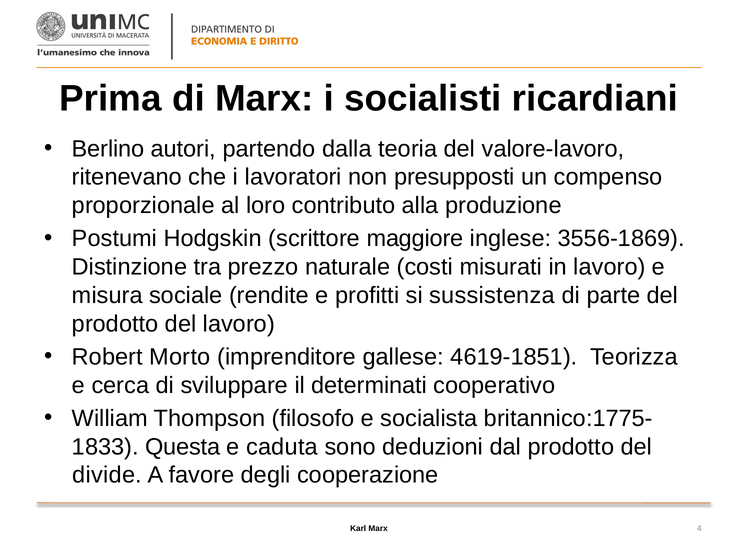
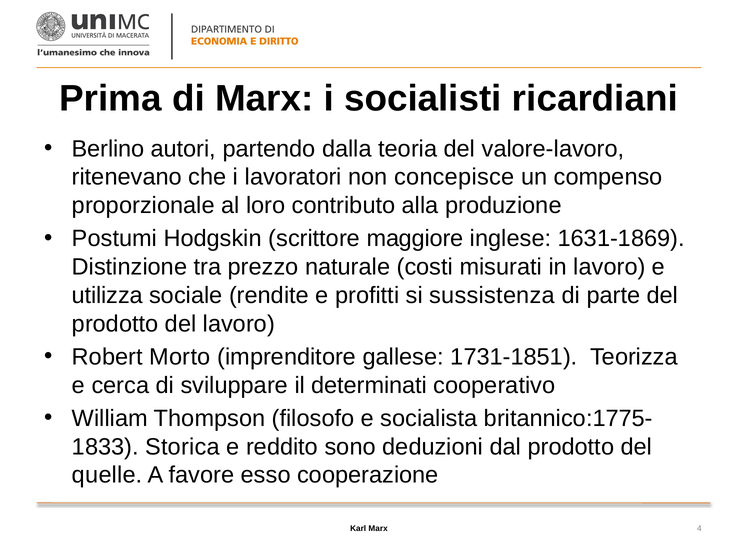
presupposti: presupposti -> concepisce (454, 177)
3556-1869: 3556-1869 -> 1631-1869 (621, 238)
misura: misura -> utilizza (107, 295)
4619-1851: 4619-1851 -> 1731-1851 (514, 357)
Questa: Questa -> Storica (182, 446)
caduta: caduta -> reddito (282, 446)
divide: divide -> quelle (107, 475)
degli: degli -> esso (266, 475)
